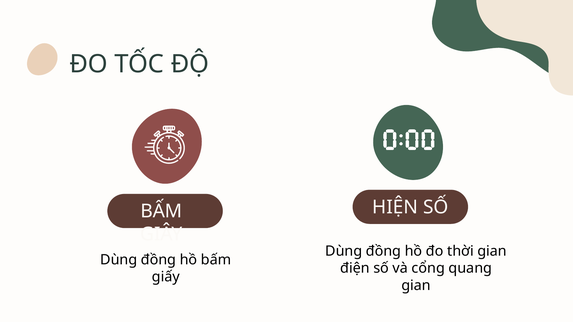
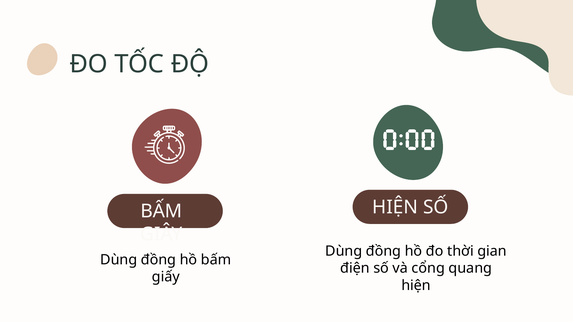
gian: gian -> hiện (416, 286)
